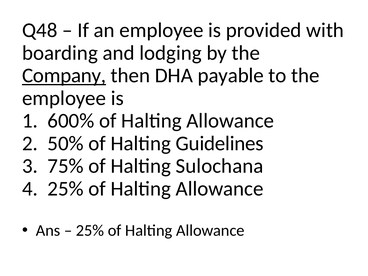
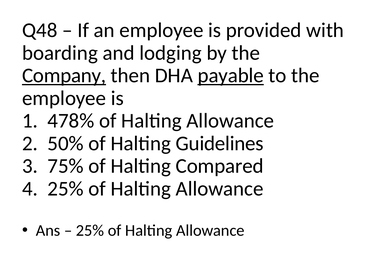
payable underline: none -> present (231, 75)
600%: 600% -> 478% (71, 121)
Sulochana: Sulochana -> Compared (220, 166)
